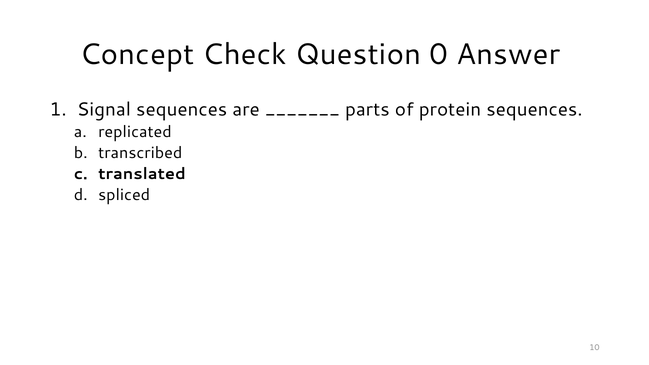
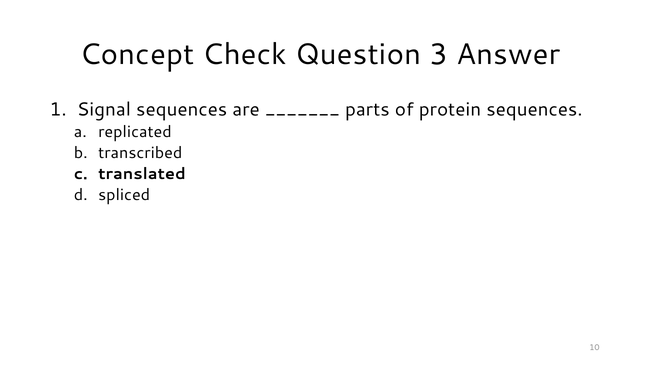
0: 0 -> 3 (439, 55)
